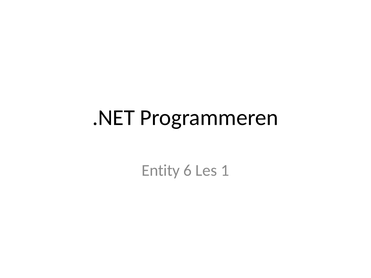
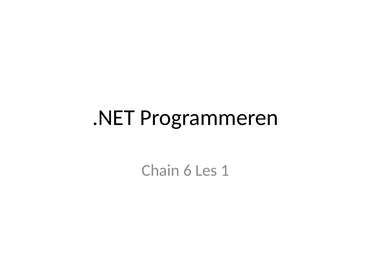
Entity: Entity -> Chain (161, 171)
